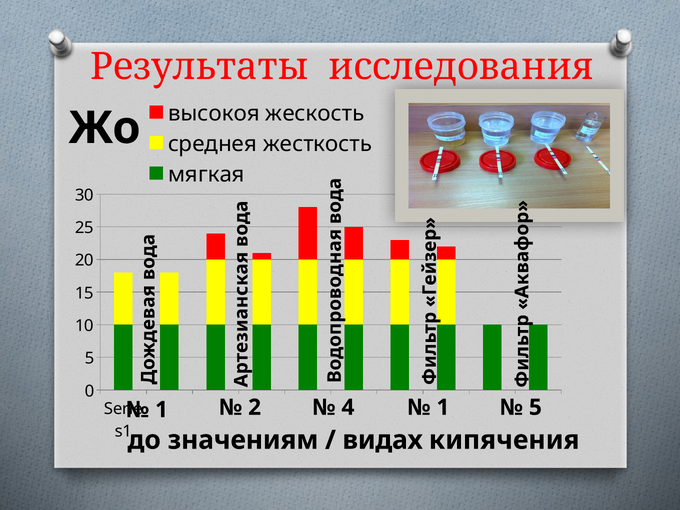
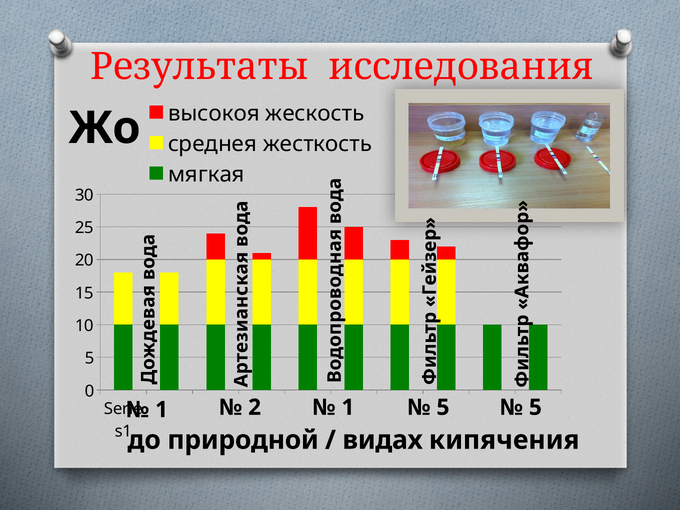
4: 4 -> 1 (348, 407)
1: 1 -> 5 (443, 407)
значениям: значениям -> природной (243, 440)
